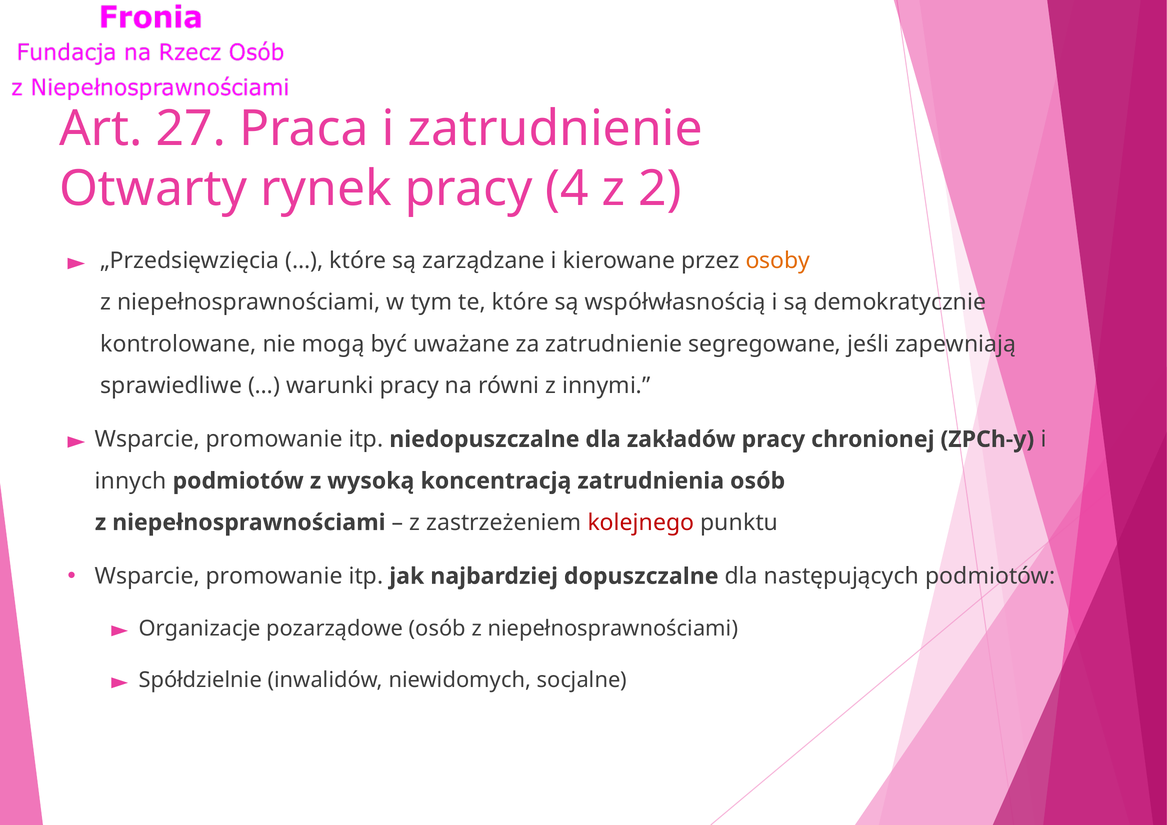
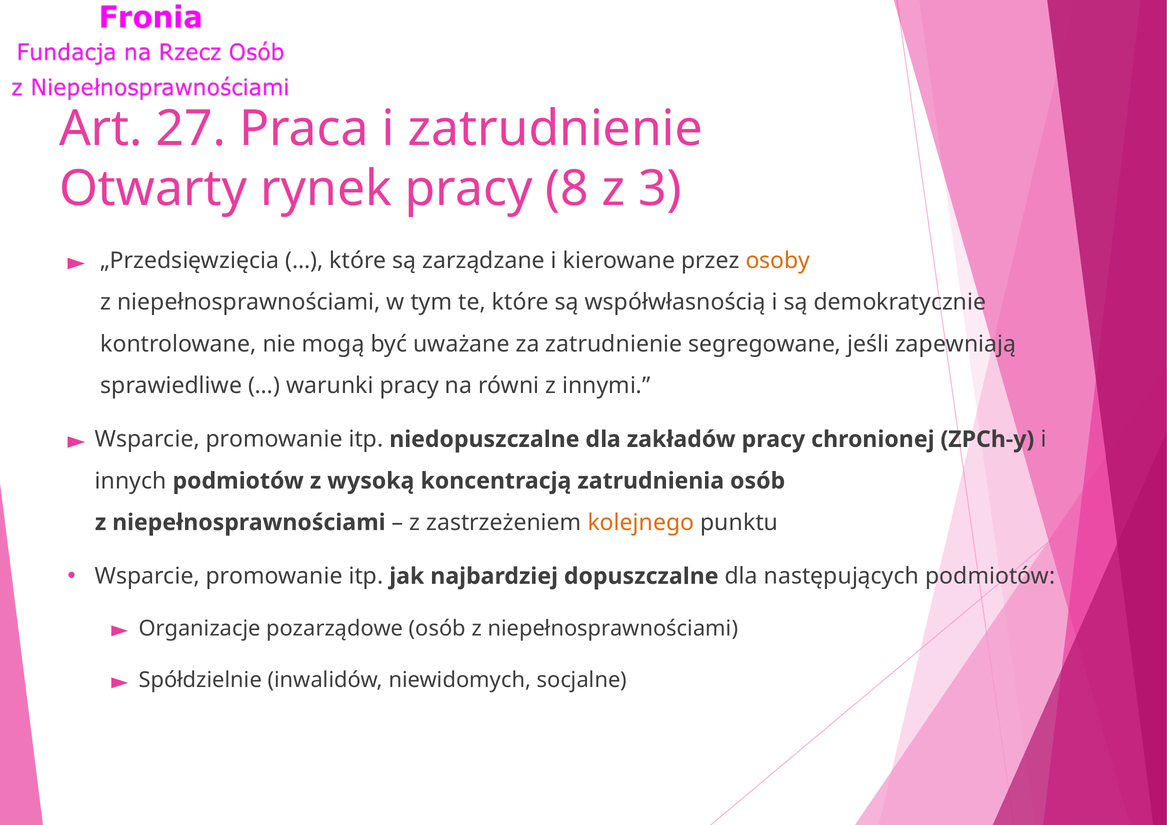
4: 4 -> 8 (567, 189)
2: 2 -> 3 (660, 189)
kolejnego colour: red -> orange (641, 523)
